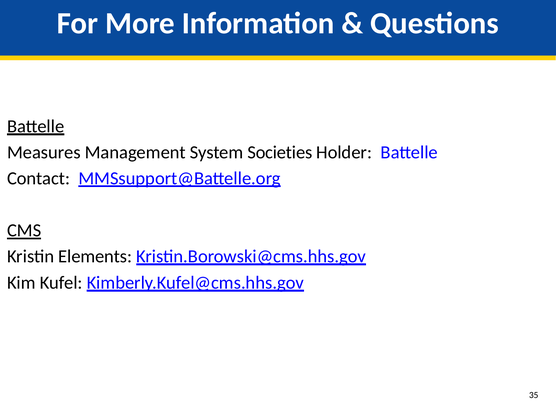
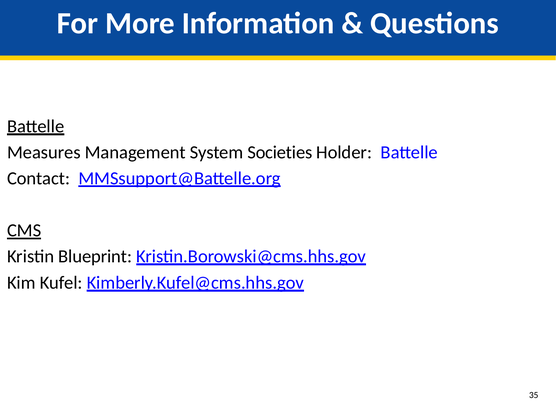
Elements: Elements -> Blueprint (95, 256)
